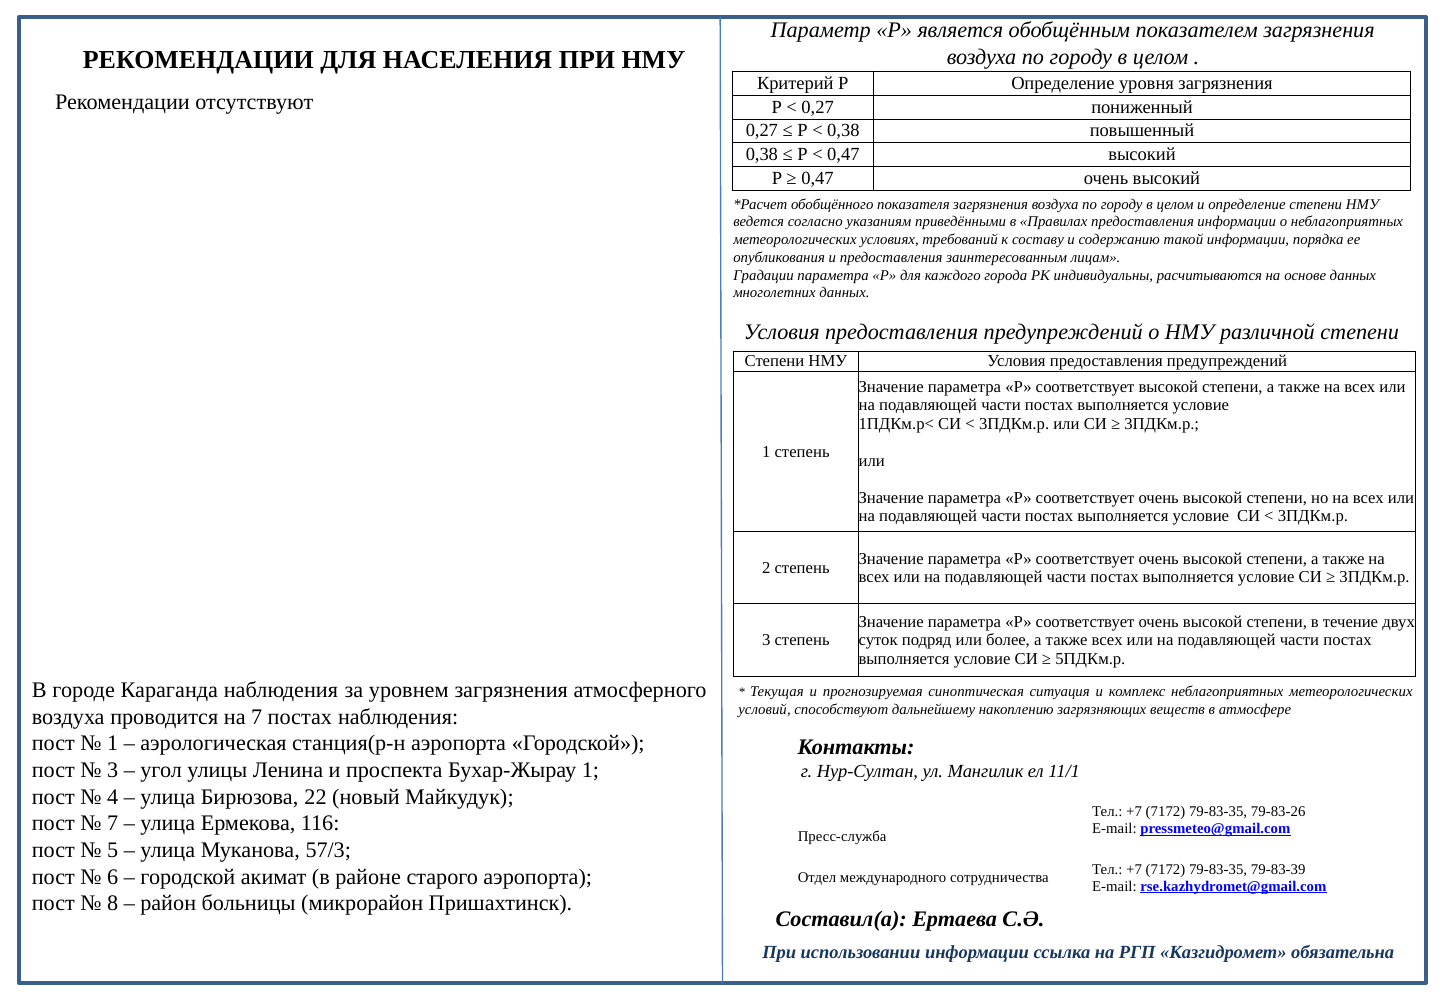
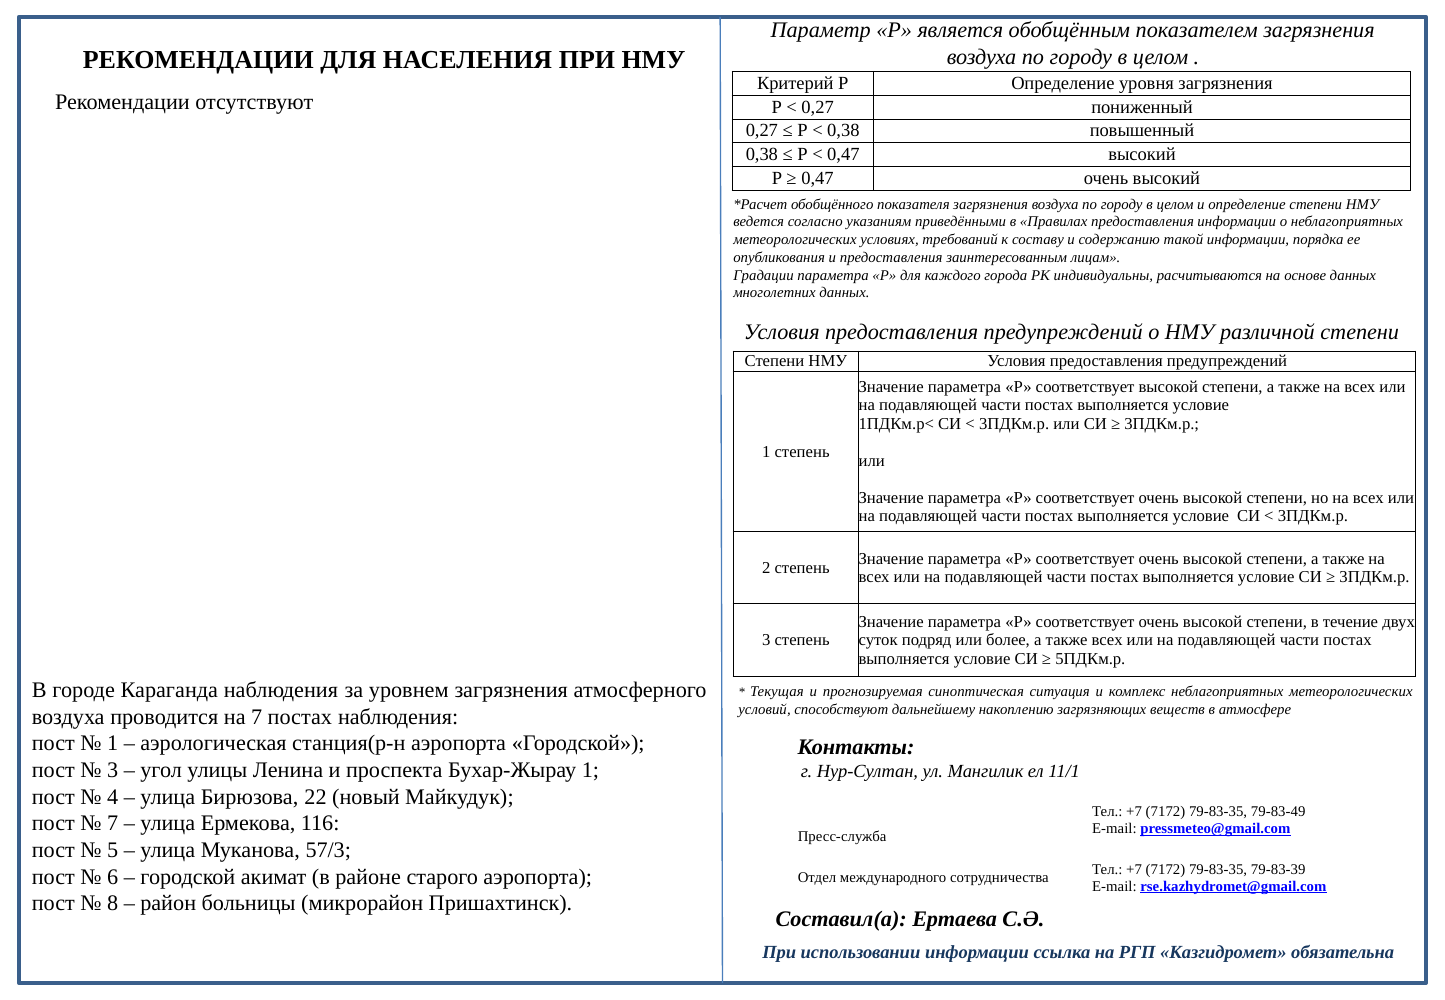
79-83-26: 79-83-26 -> 79-83-49 (1278, 812)
